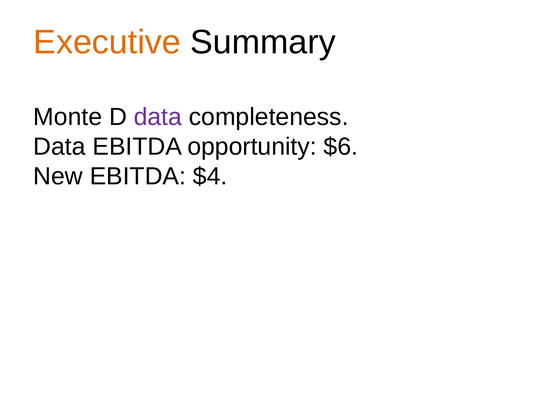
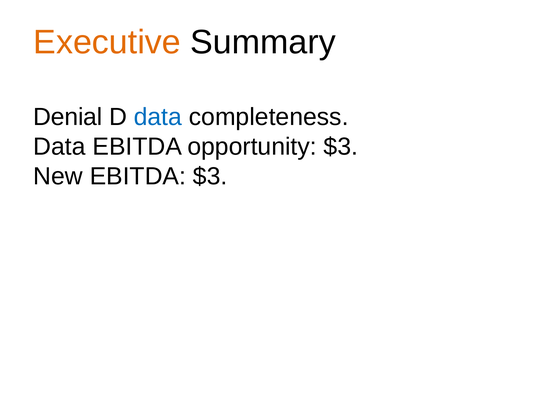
Monte: Monte -> Denial (68, 117)
data colour: purple -> blue (158, 117)
opportunity $6: $6 -> $3 (341, 147)
EBITDA $4: $4 -> $3 (210, 176)
